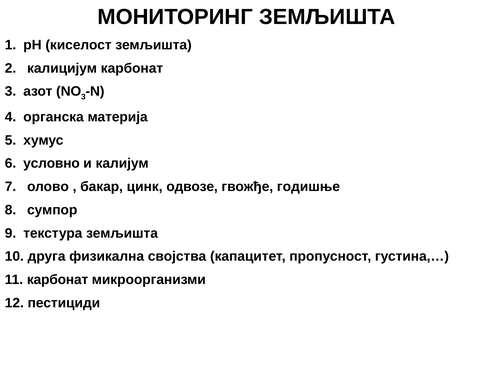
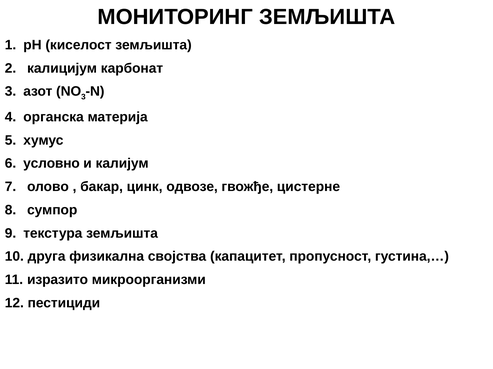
годишње: годишње -> цистерне (308, 187)
карбонат: карбонат -> изразито (58, 280)
